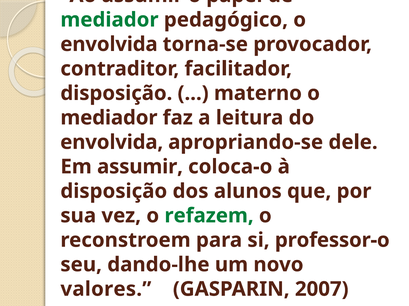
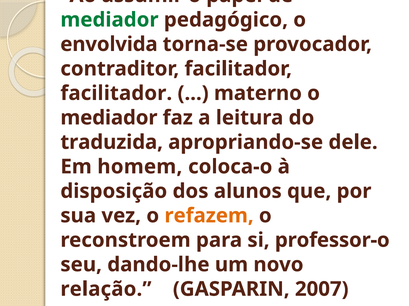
disposição: disposição -> facilitador (116, 93)
envolvida: envolvida -> traduzida (112, 143)
Em assumir: assumir -> homem (140, 167)
refazem colour: green -> orange (209, 216)
valores: valores -> relação (106, 290)
